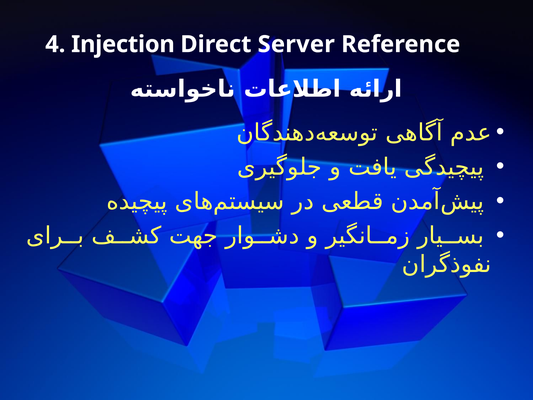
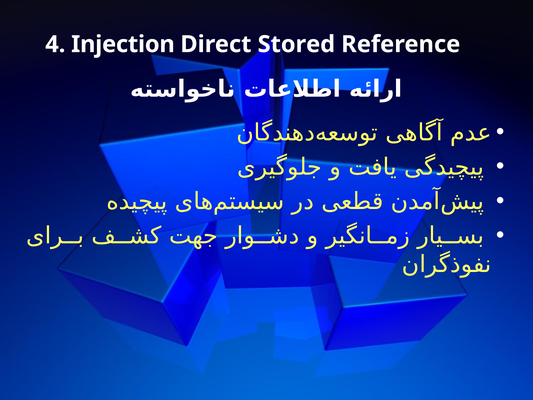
Server: Server -> Stored (296, 44)
